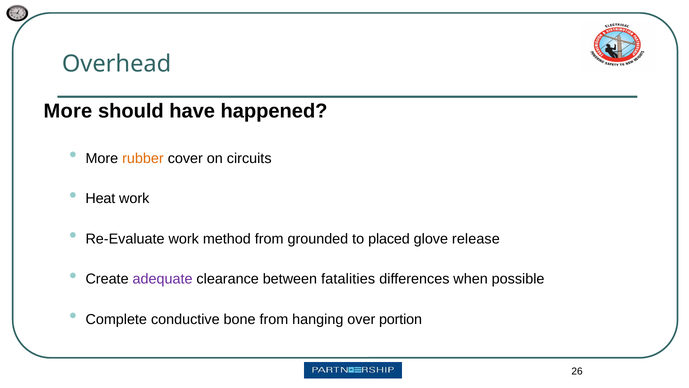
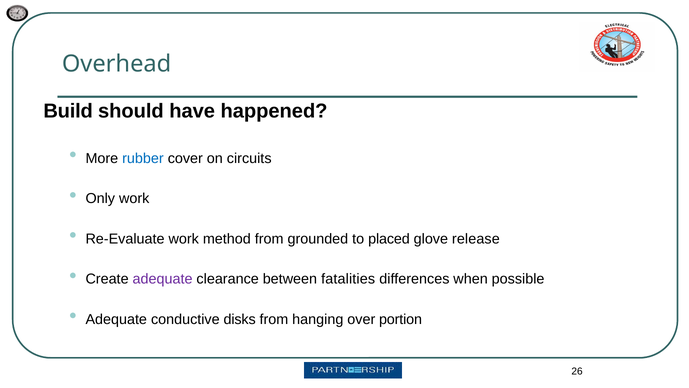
More: More -> Build (68, 111)
rubber colour: orange -> blue (143, 158)
Heat: Heat -> Only (100, 198)
Complete: Complete -> Adequate (116, 319)
bone: bone -> disks (240, 319)
